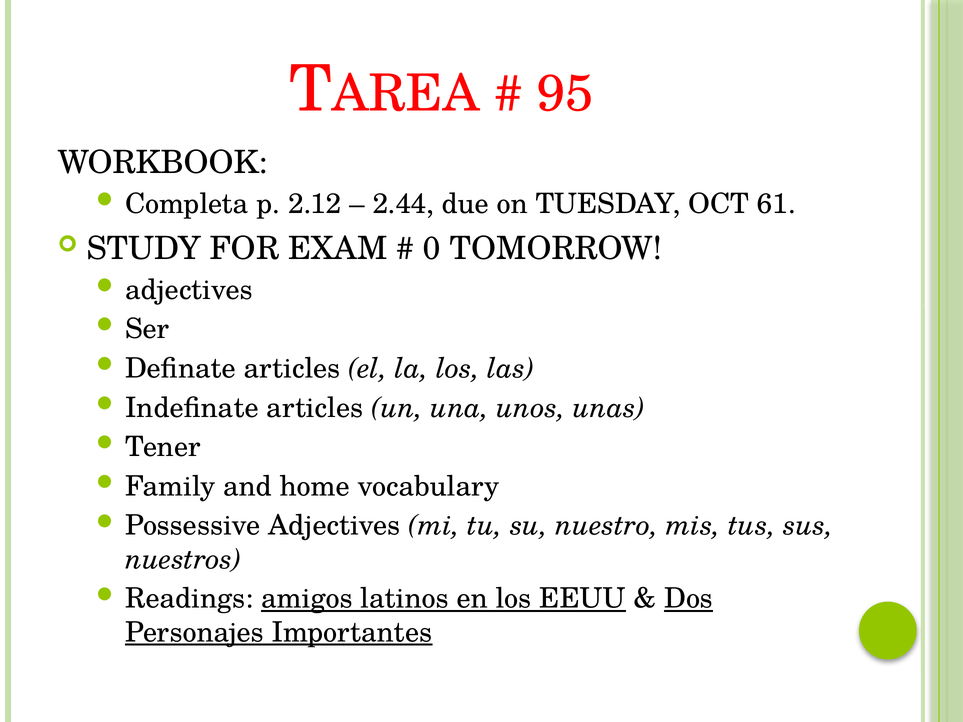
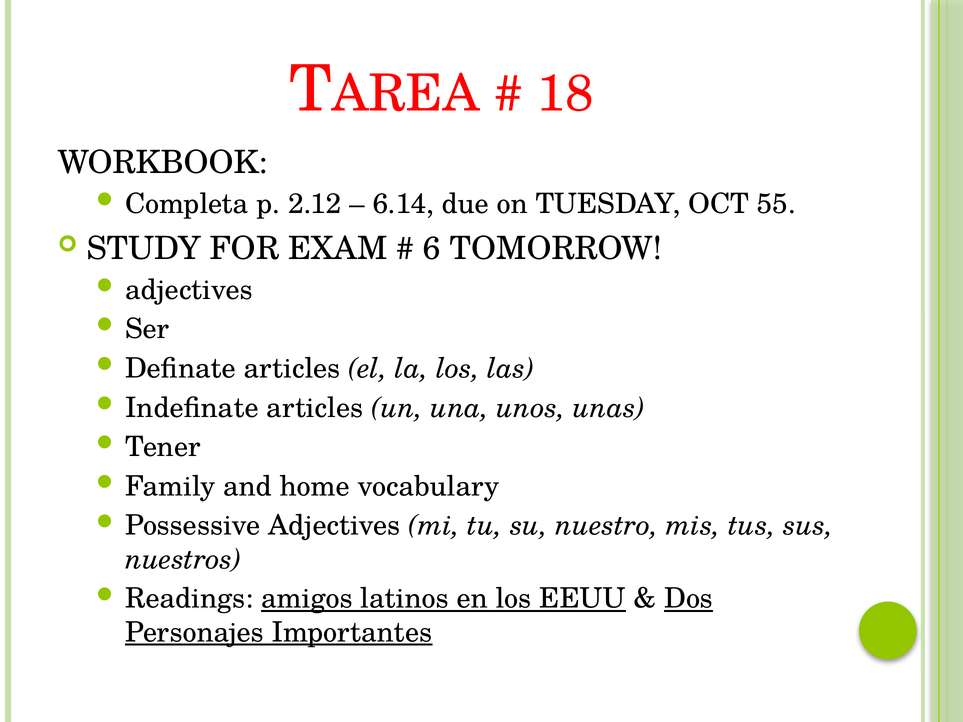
95: 95 -> 18 (565, 94)
2.44: 2.44 -> 6.14 (403, 204)
61: 61 -> 55 (776, 204)
0: 0 -> 6 (432, 249)
